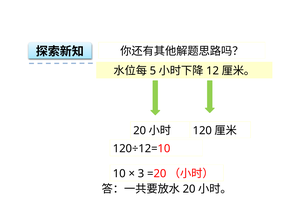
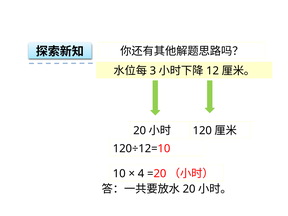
5: 5 -> 3 (153, 71)
3: 3 -> 4 (141, 174)
